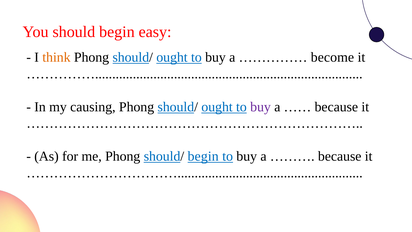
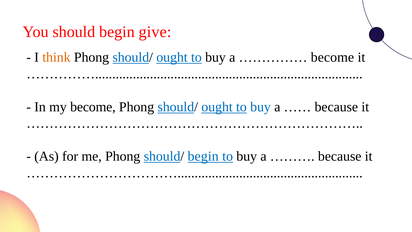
easy: easy -> give (155, 32)
my causing: causing -> become (93, 107)
buy colour: purple -> blue (261, 107)
